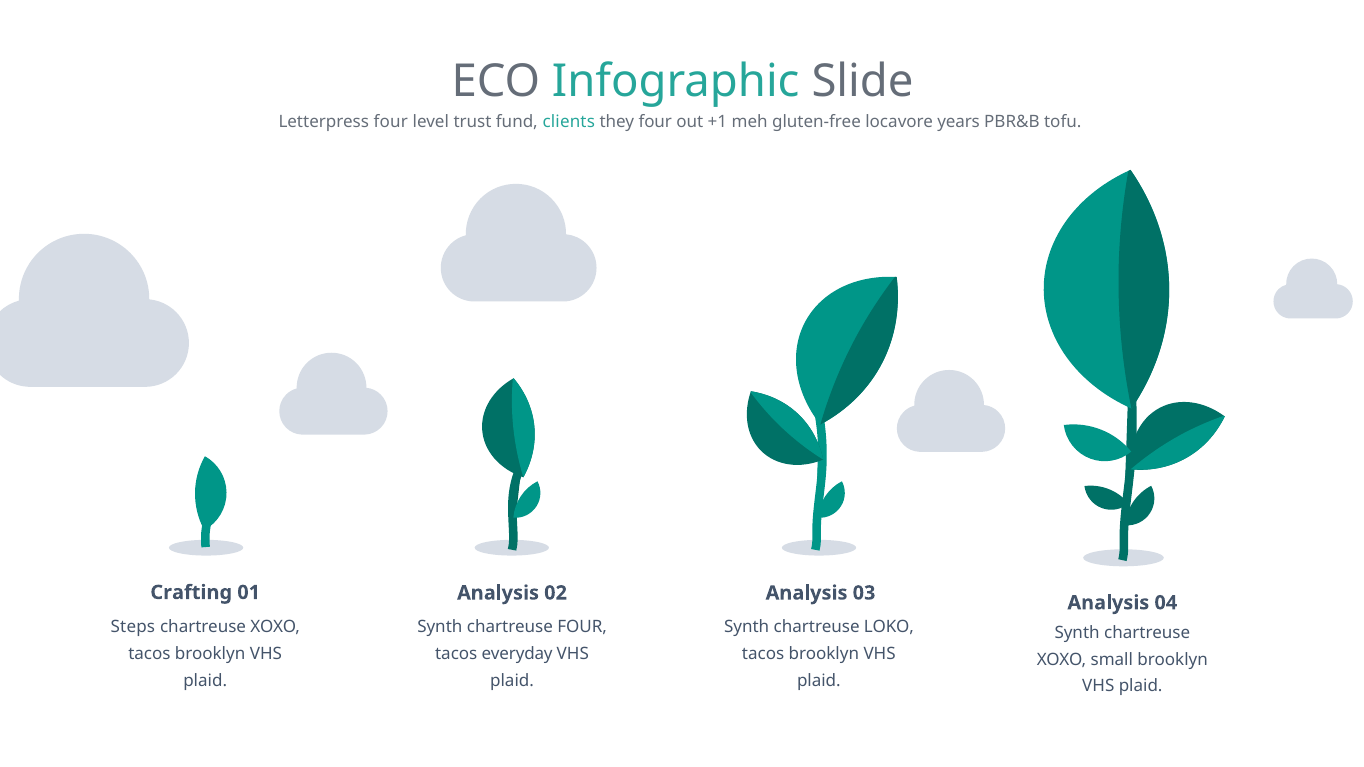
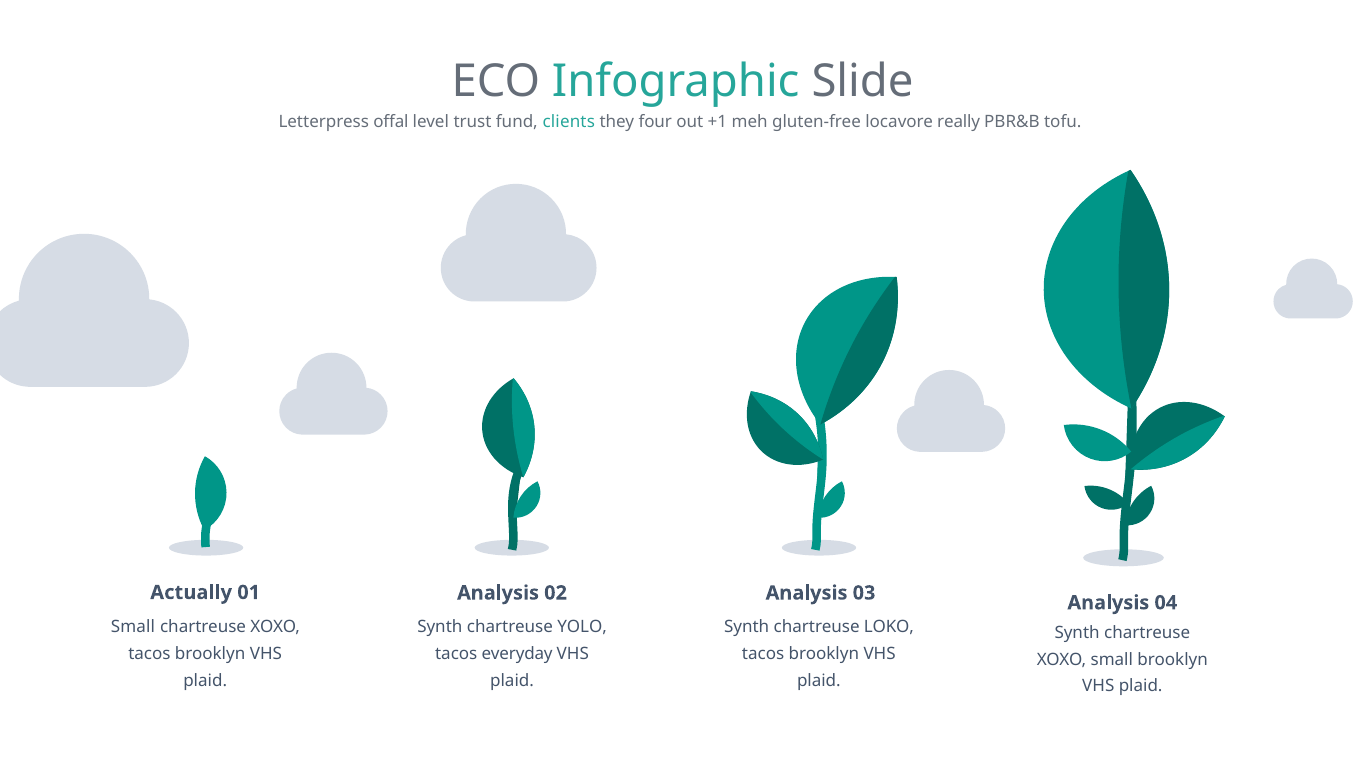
Letterpress four: four -> offal (391, 121)
years: years -> really (959, 121)
Crafting: Crafting -> Actually (191, 593)
Steps: Steps -> Small (133, 628)
chartreuse FOUR: FOUR -> YOLO (582, 628)
